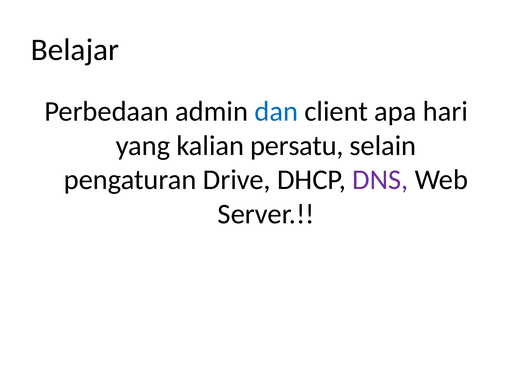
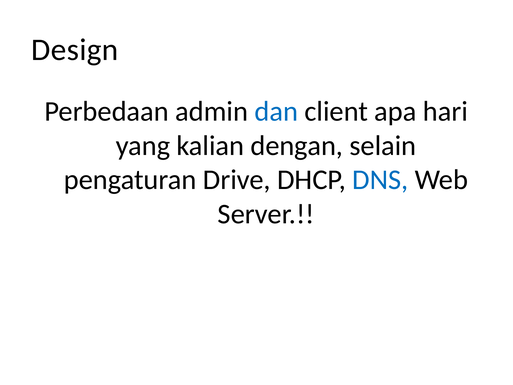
Belajar: Belajar -> Design (75, 50)
persatu: persatu -> dengan (297, 146)
DNS colour: purple -> blue (380, 180)
